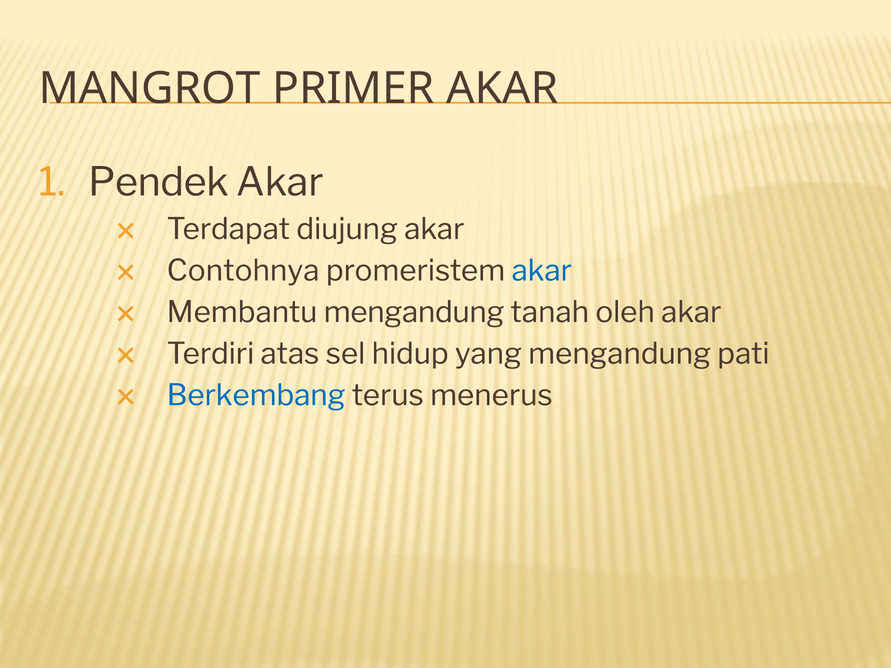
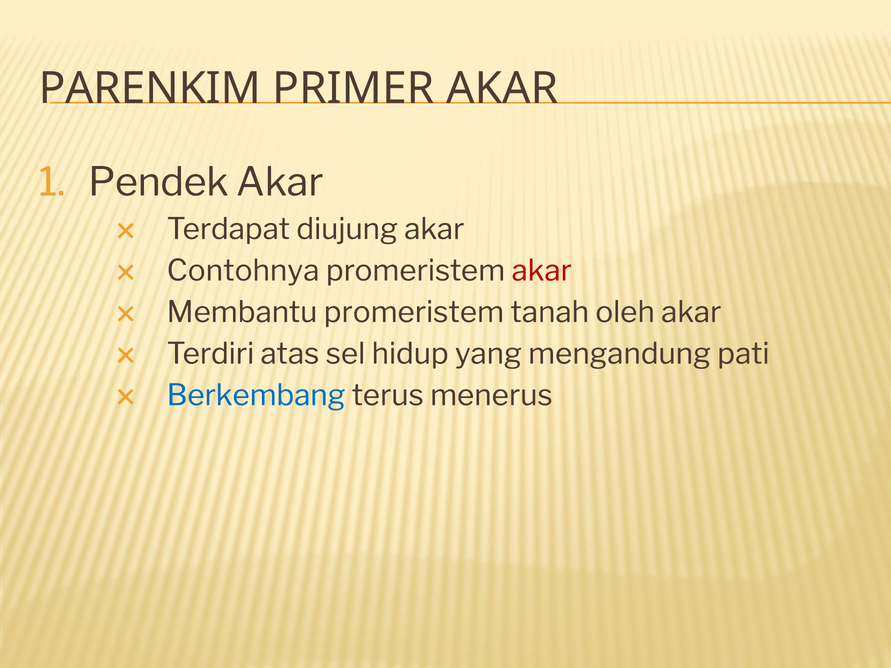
MANGROT: MANGROT -> PARENKIM (150, 88)
akar colour: blue -> red (542, 271)
Membantu mengandung: mengandung -> promeristem (414, 312)
